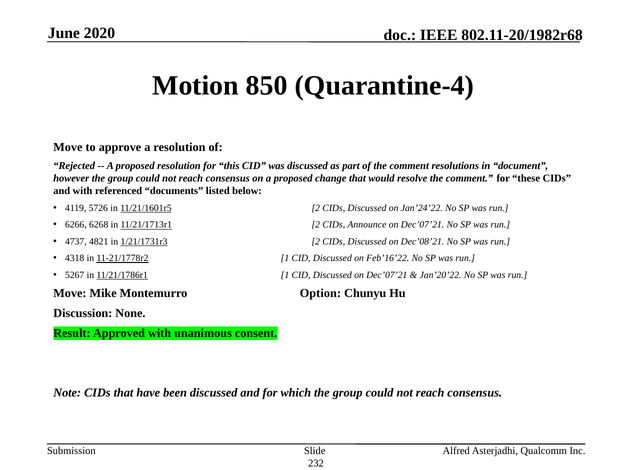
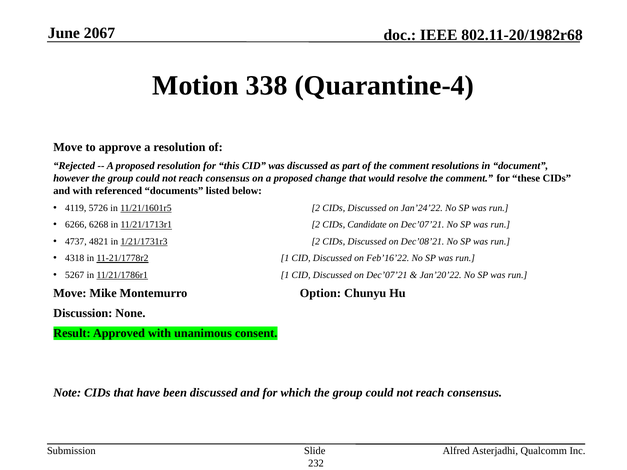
2020: 2020 -> 2067 (99, 33)
850: 850 -> 338 (267, 85)
Announce: Announce -> Candidate (367, 225)
